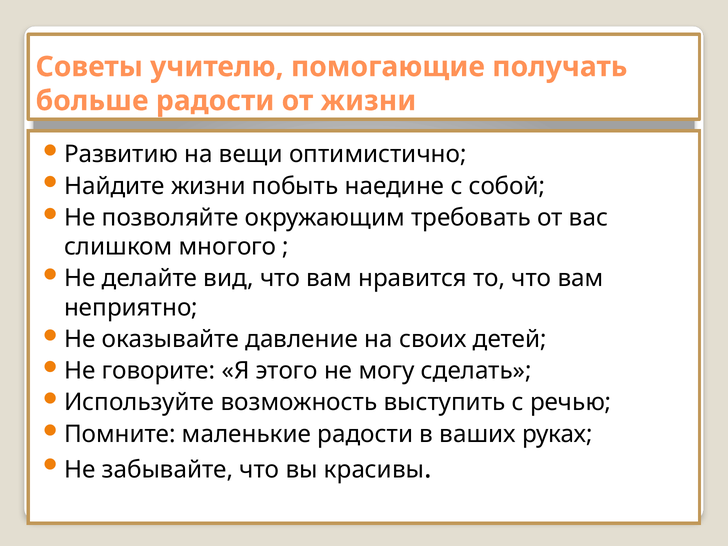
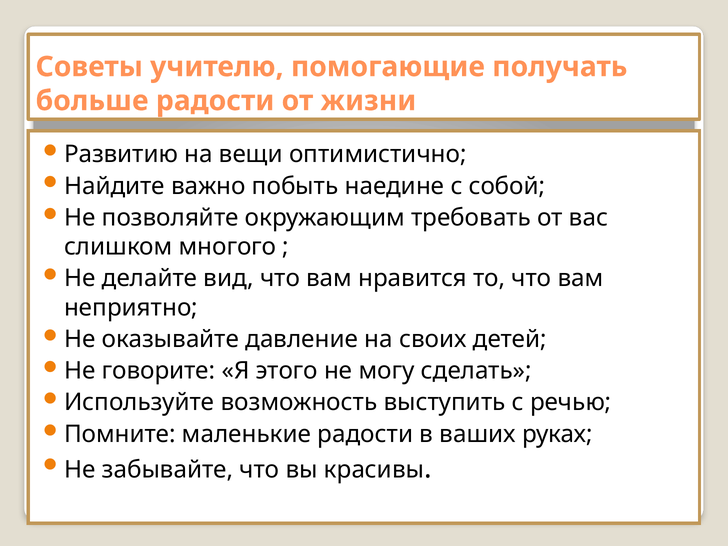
Найдите жизни: жизни -> важно (208, 186)
